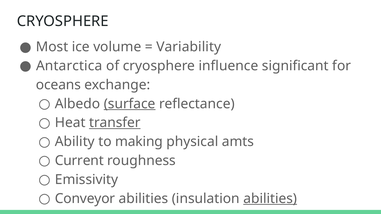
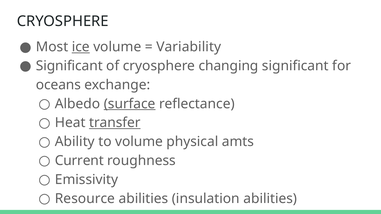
ice underline: none -> present (81, 47)
Antarctica: Antarctica -> Significant (69, 66)
influence: influence -> changing (229, 66)
to making: making -> volume (139, 142)
Conveyor: Conveyor -> Resource (85, 199)
abilities underline: present -> none (270, 199)
